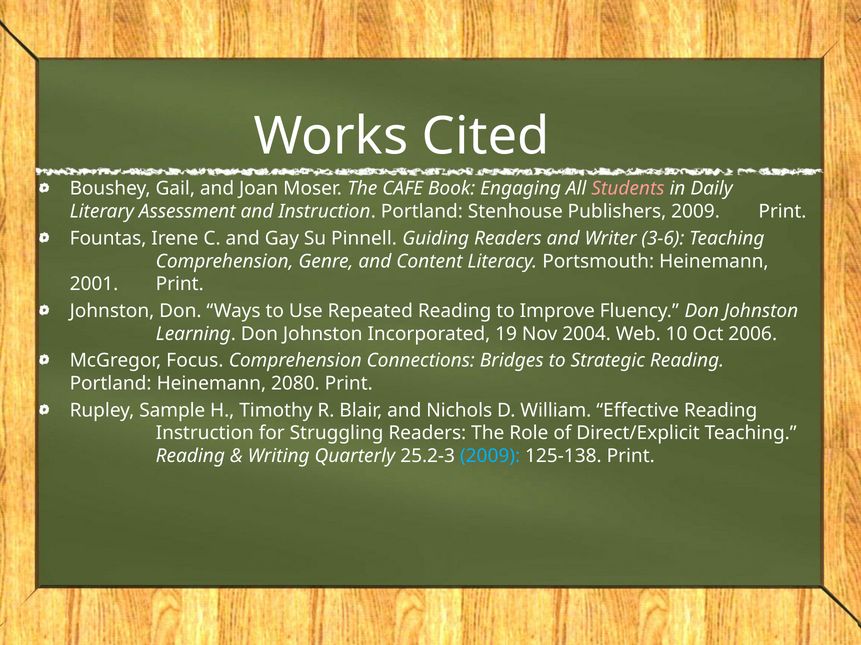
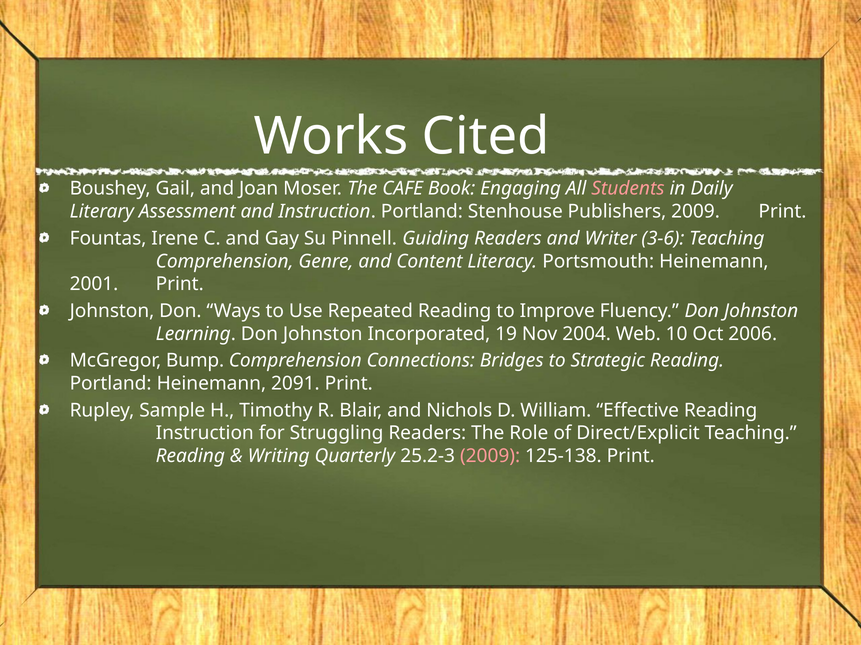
Focus: Focus -> Bump (195, 361)
2080: 2080 -> 2091 (295, 384)
2009 colour: light blue -> pink (490, 457)
